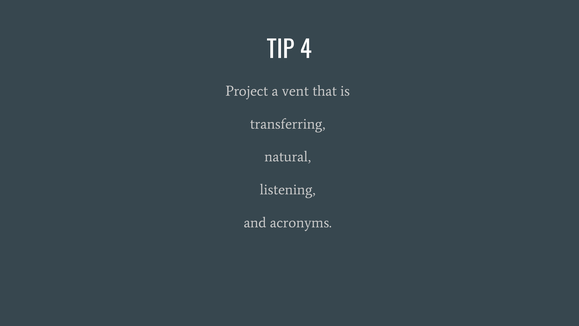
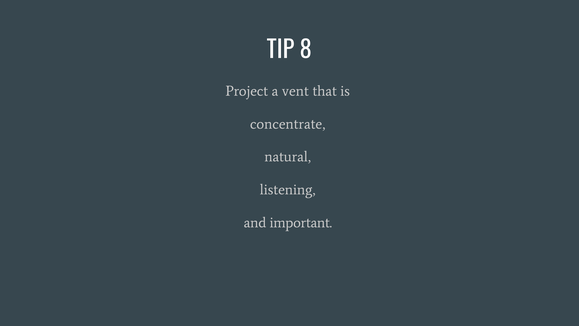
4: 4 -> 8 (306, 50)
transferring: transferring -> concentrate (288, 124)
acronyms: acronyms -> important (301, 222)
